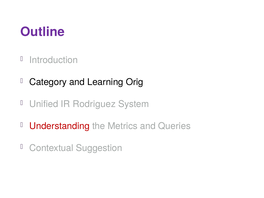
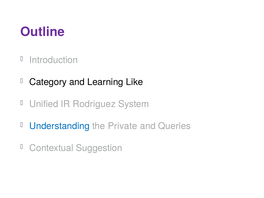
Orig: Orig -> Like (135, 82)
Understanding colour: red -> blue (60, 126)
Metrics: Metrics -> Private (123, 126)
